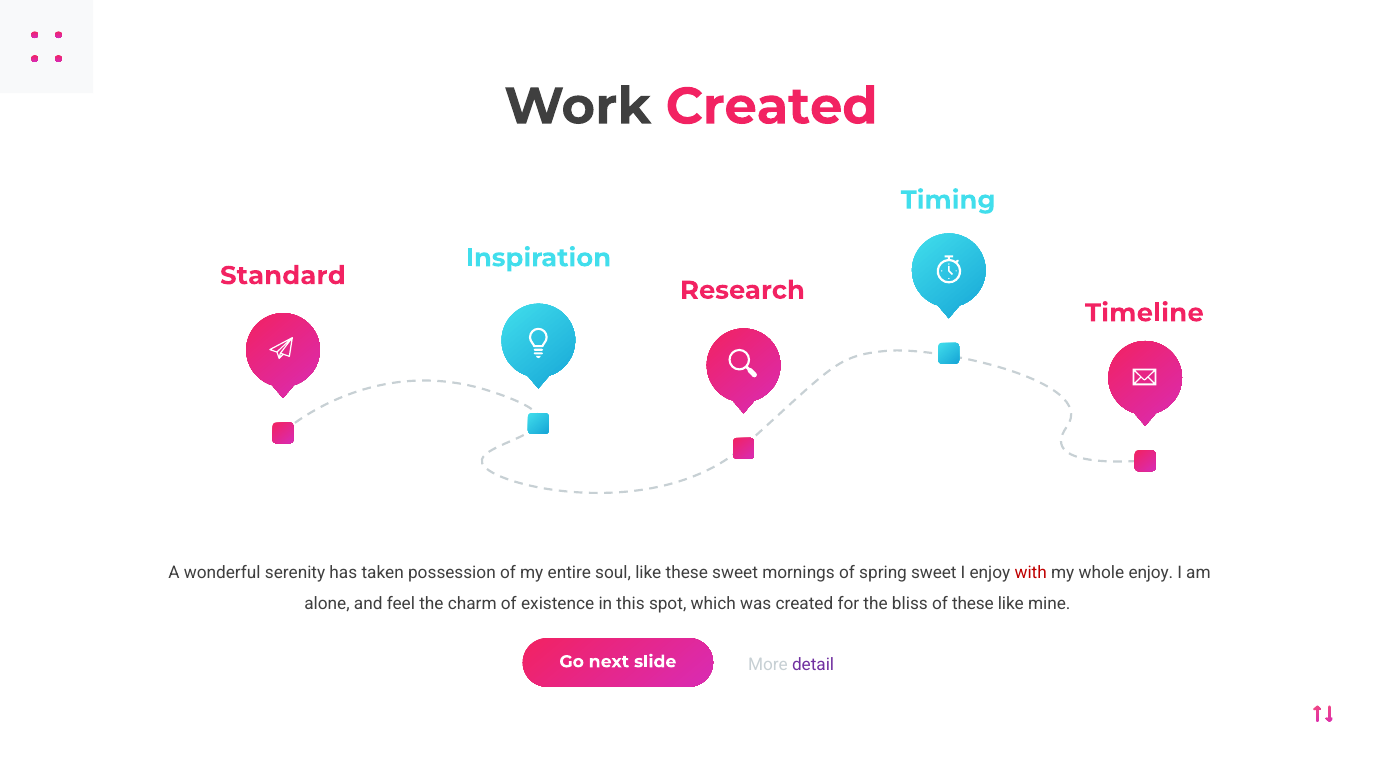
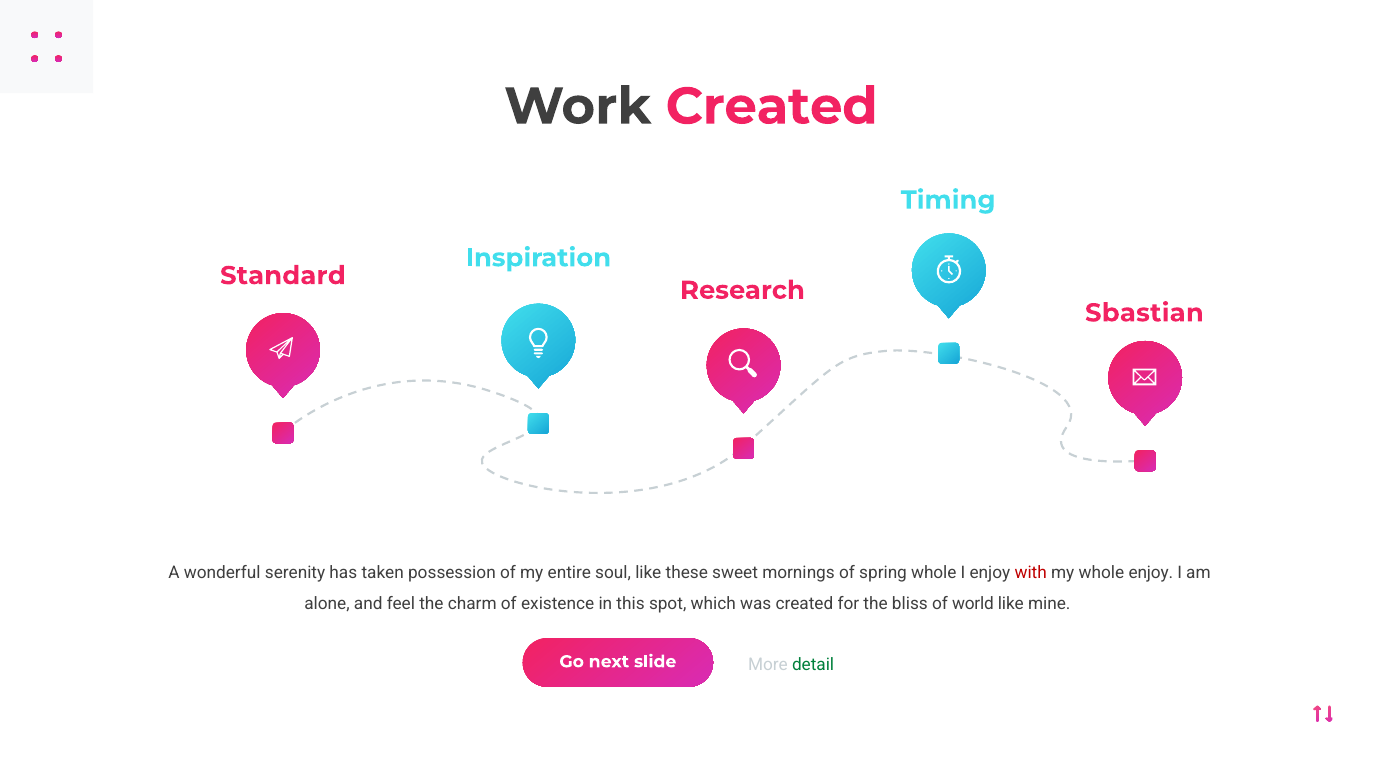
Timeline: Timeline -> Sbastian (1144, 313)
spring sweet: sweet -> whole (934, 572)
of these: these -> world (973, 603)
detail colour: purple -> green (813, 664)
